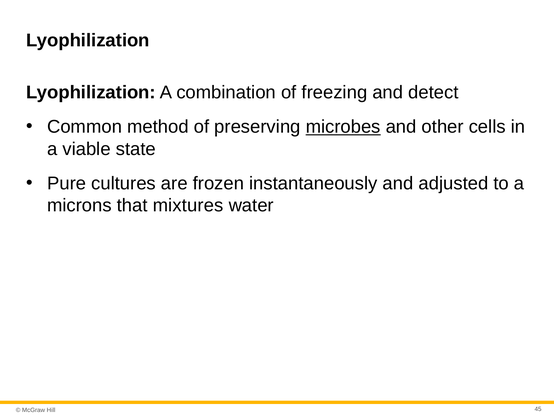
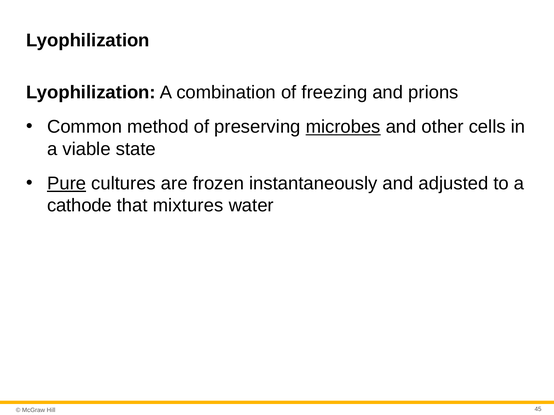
detect: detect -> prions (433, 92)
Pure underline: none -> present (67, 184)
microns: microns -> cathode (79, 206)
